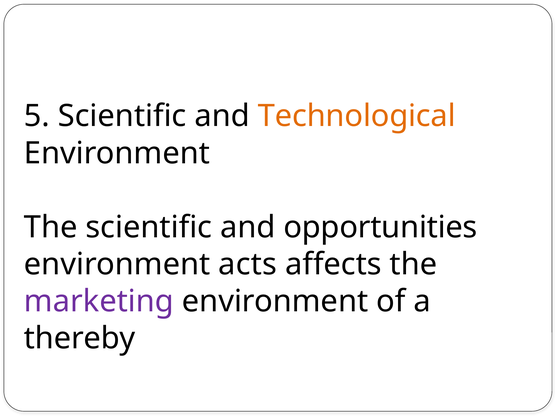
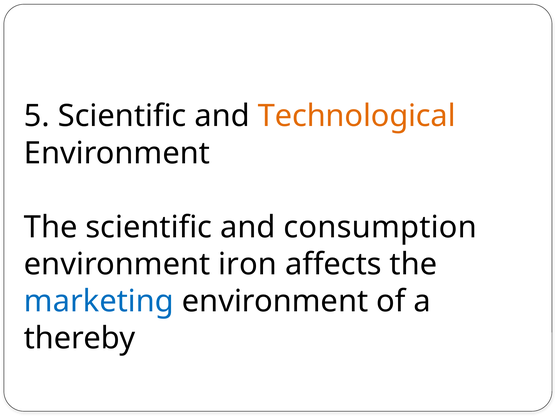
opportunities: opportunities -> consumption (380, 227)
acts: acts -> iron (248, 264)
marketing colour: purple -> blue (99, 301)
